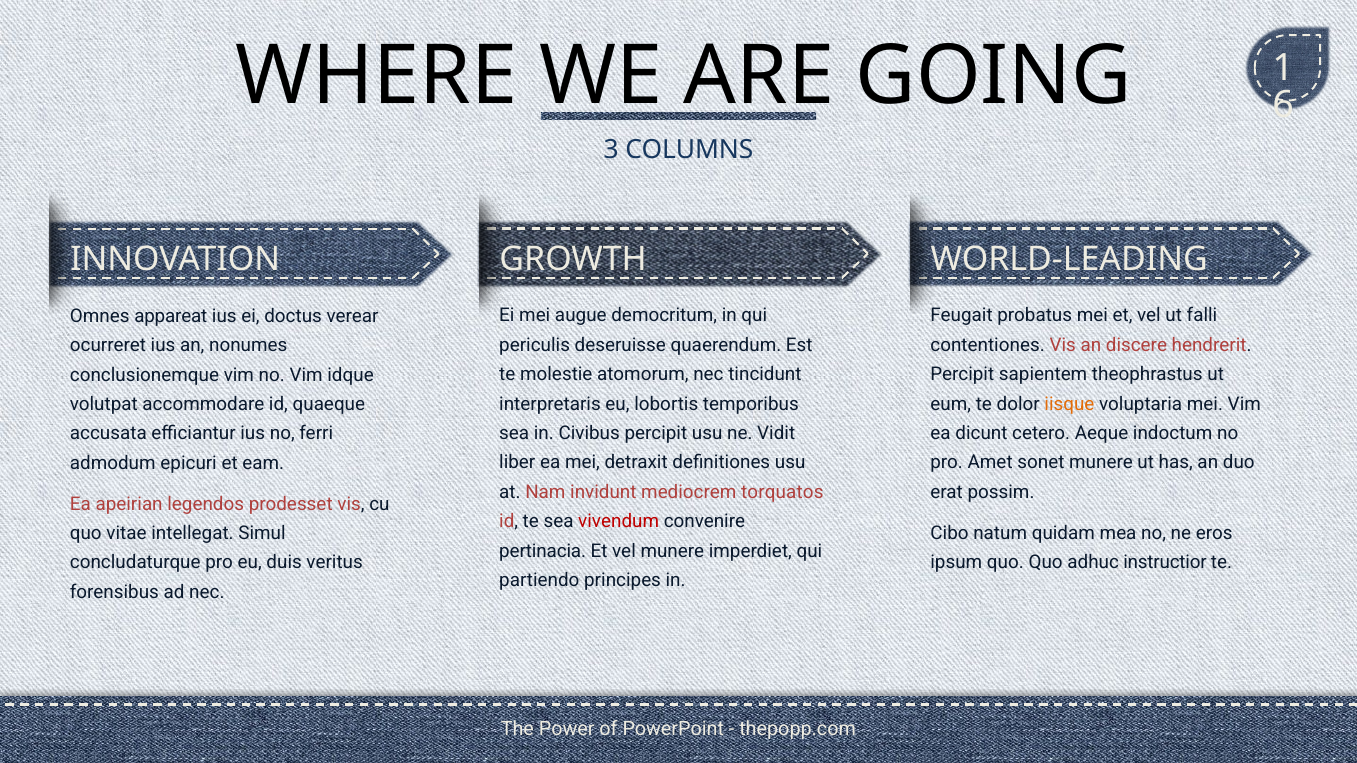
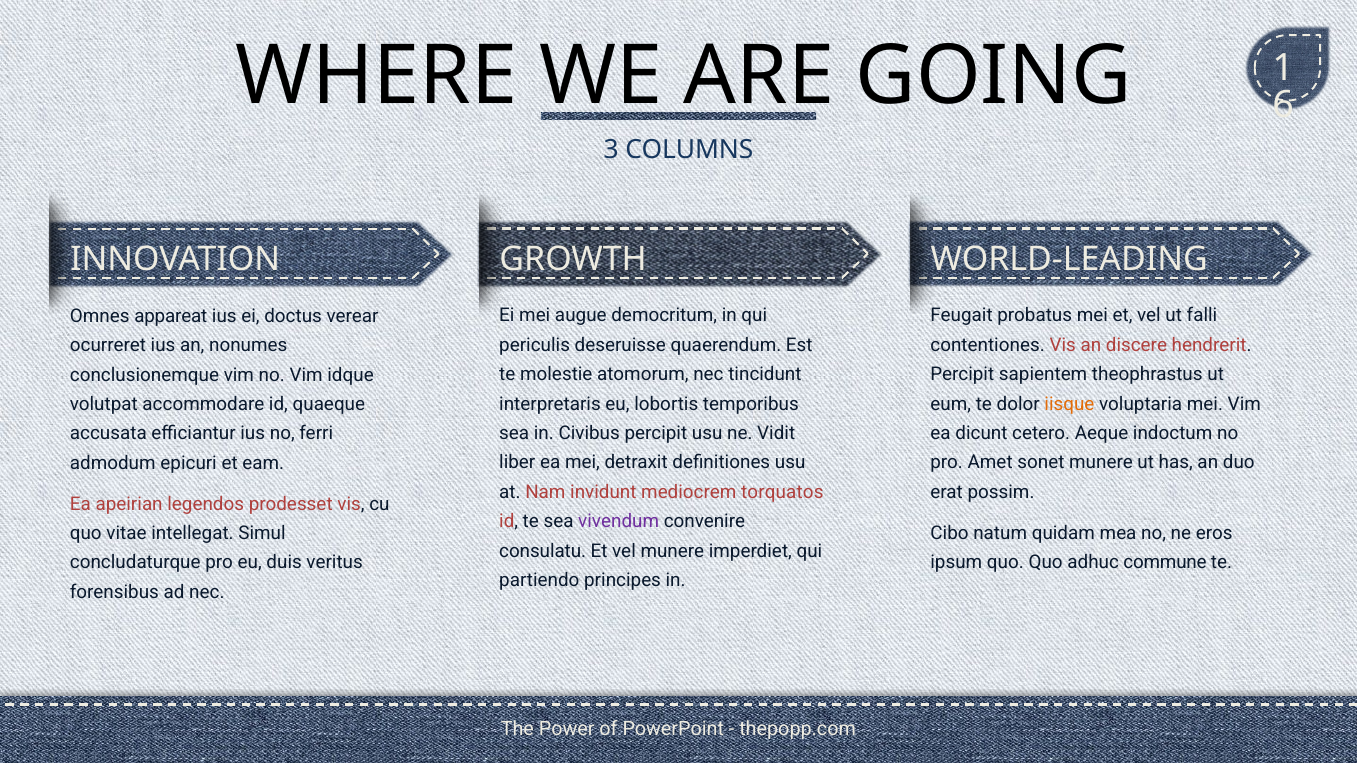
vivendum colour: red -> purple (619, 522)
pertinacia: pertinacia -> consulatu (543, 551)
instructior: instructior -> commune (1165, 562)
